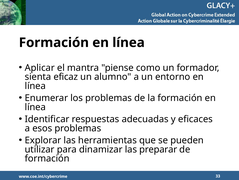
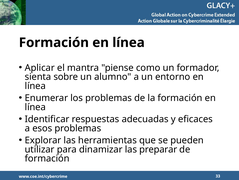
eficaz: eficaz -> sobre (66, 77)
